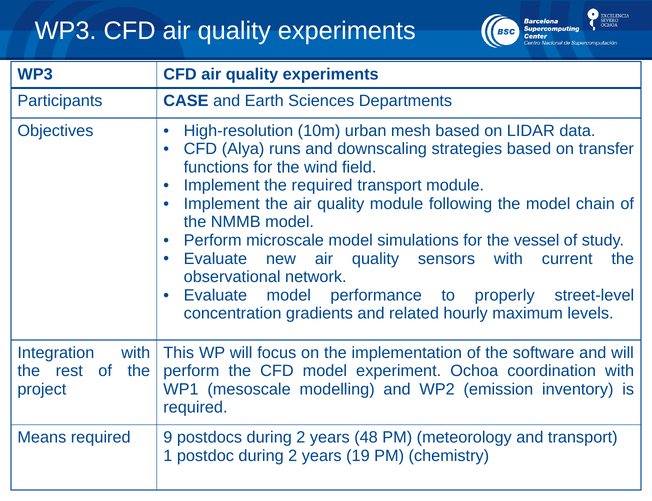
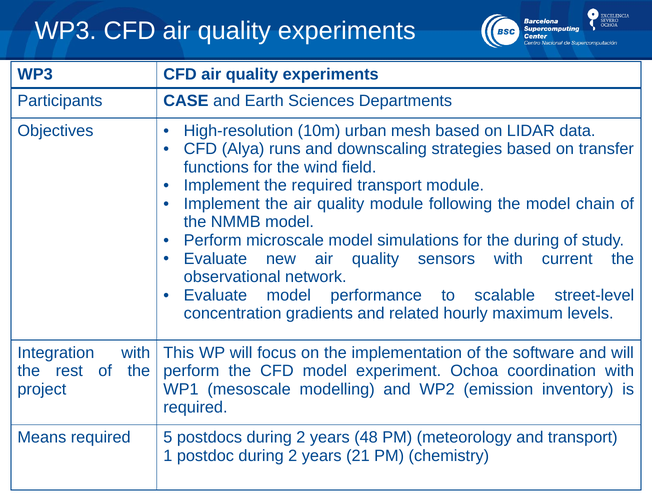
the vessel: vessel -> during (537, 240)
properly: properly -> scalable (505, 295)
9: 9 -> 5 (168, 437)
years 19: 19 -> 21 (358, 455)
